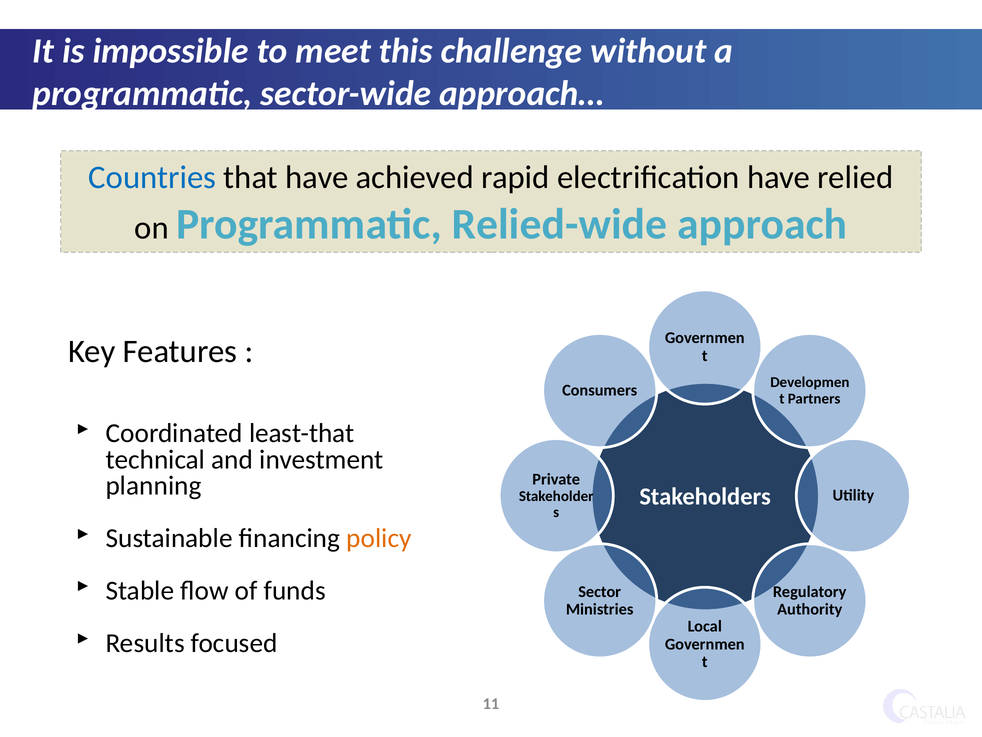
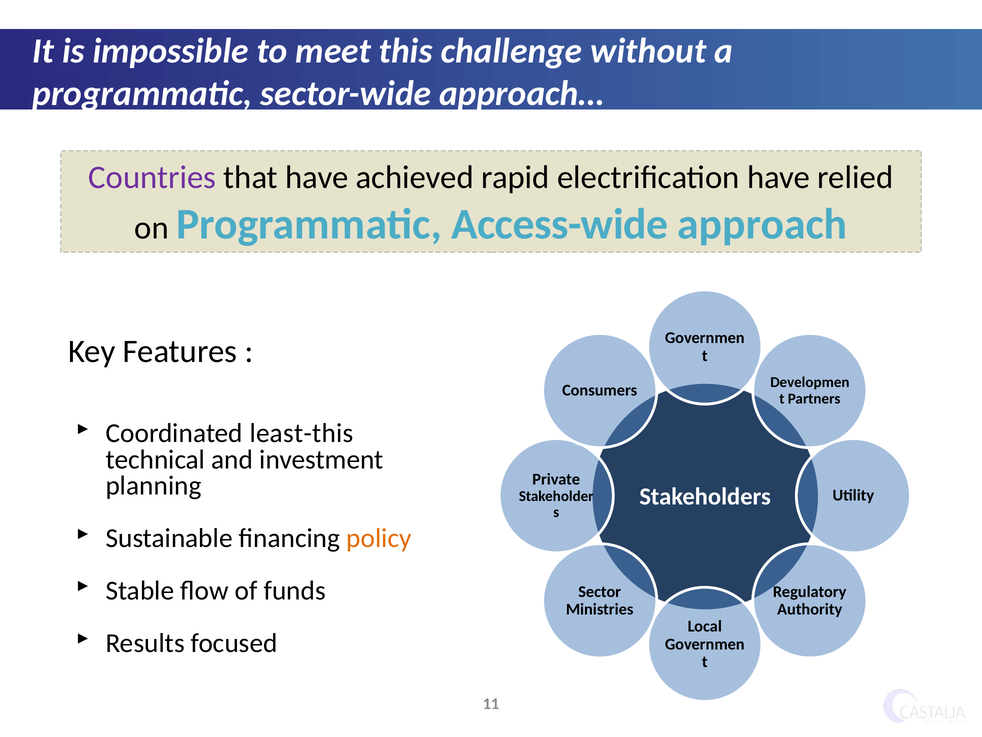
Countries colour: blue -> purple (152, 177)
Relied-wide: Relied-wide -> Access-wide (560, 224)
least-that: least-that -> least-this (301, 433)
